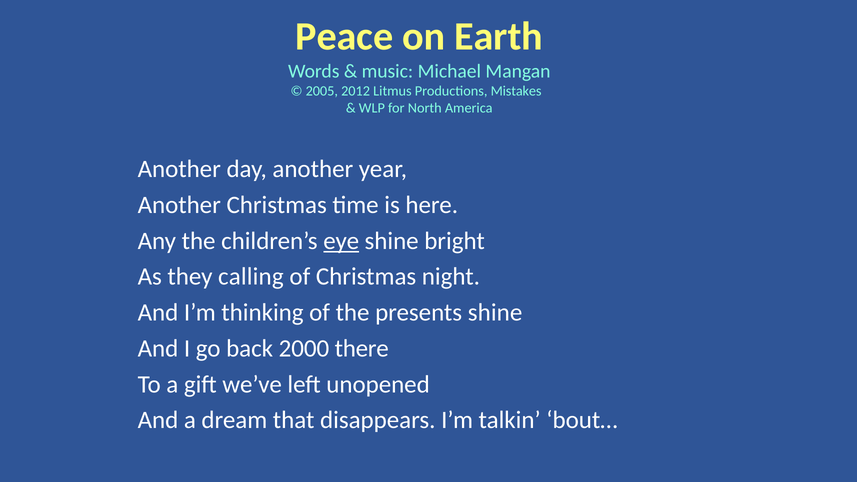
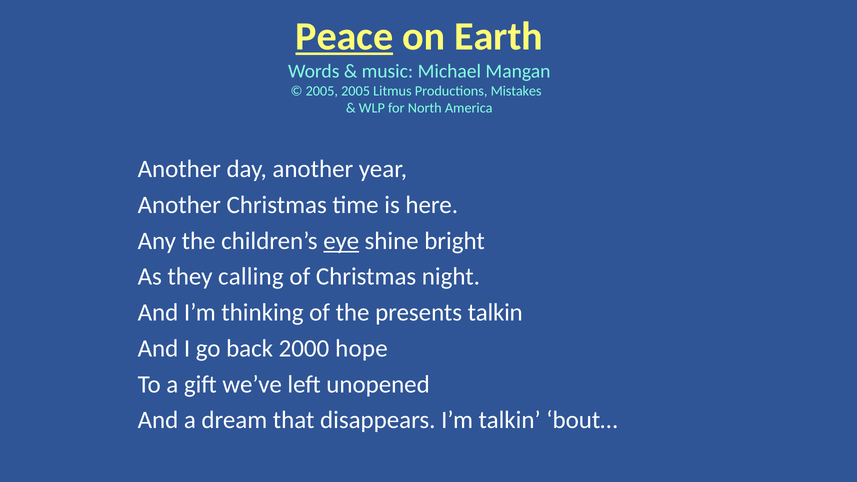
Peace underline: none -> present (344, 37)
2005 2012: 2012 -> 2005 (356, 91)
presents shine: shine -> talkin (495, 313)
there: there -> hope (361, 349)
